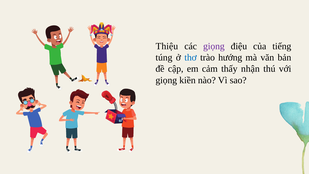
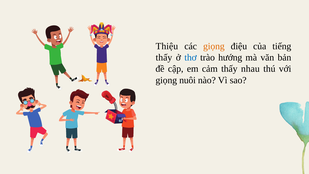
giọng colour: purple -> orange (214, 46)
túng: túng -> thấy (164, 57)
nhận: nhận -> nhau (250, 69)
kiền: kiền -> nuôi (188, 80)
